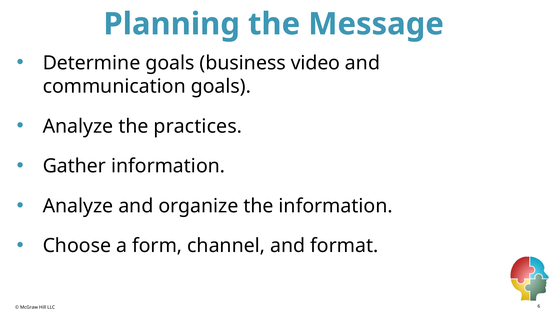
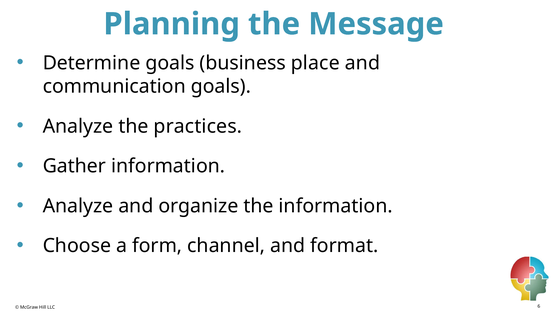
video: video -> place (315, 63)
